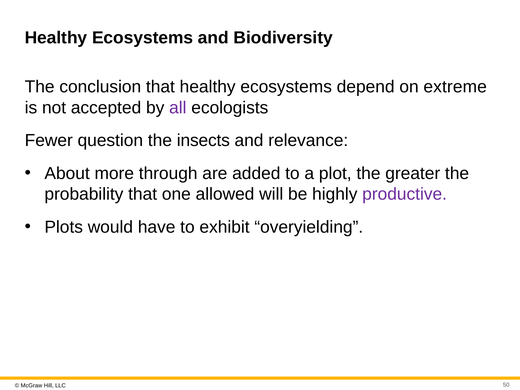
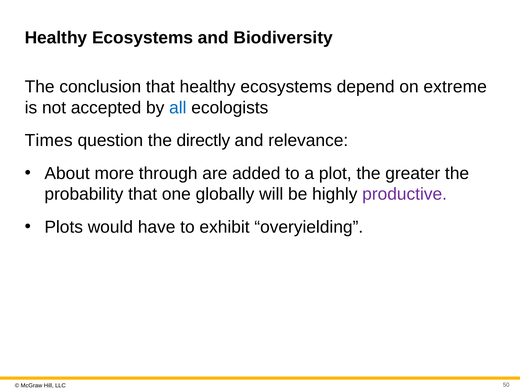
all colour: purple -> blue (178, 108)
Fewer: Fewer -> Times (49, 141)
insects: insects -> directly (203, 141)
allowed: allowed -> globally (225, 194)
